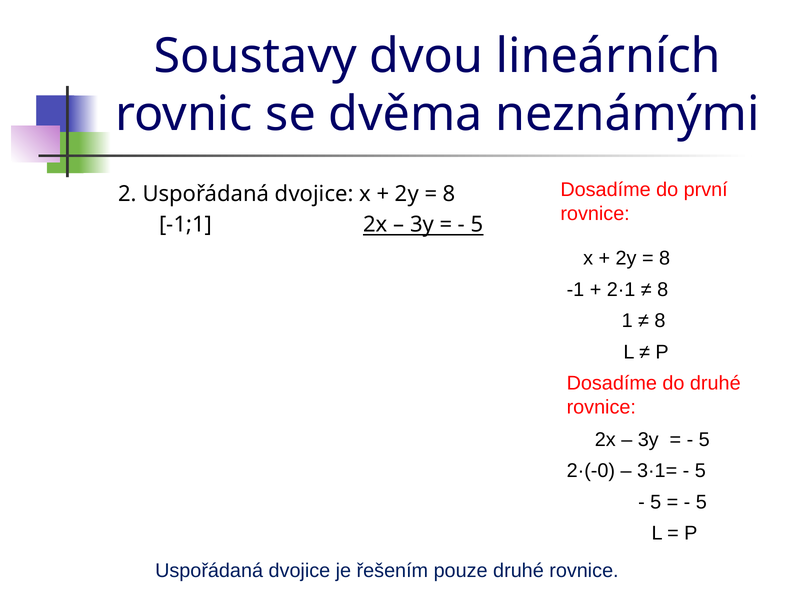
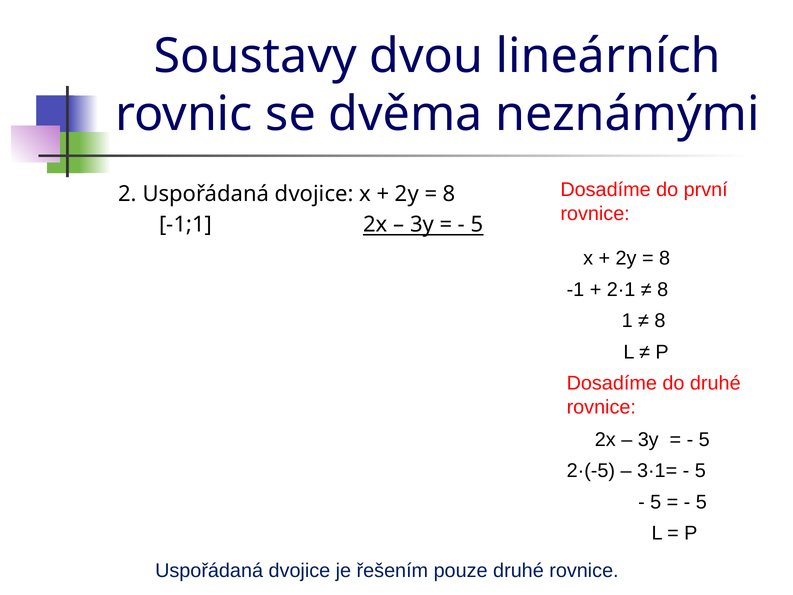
2·(-0: 2·(-0 -> 2·(-5 (591, 471)
